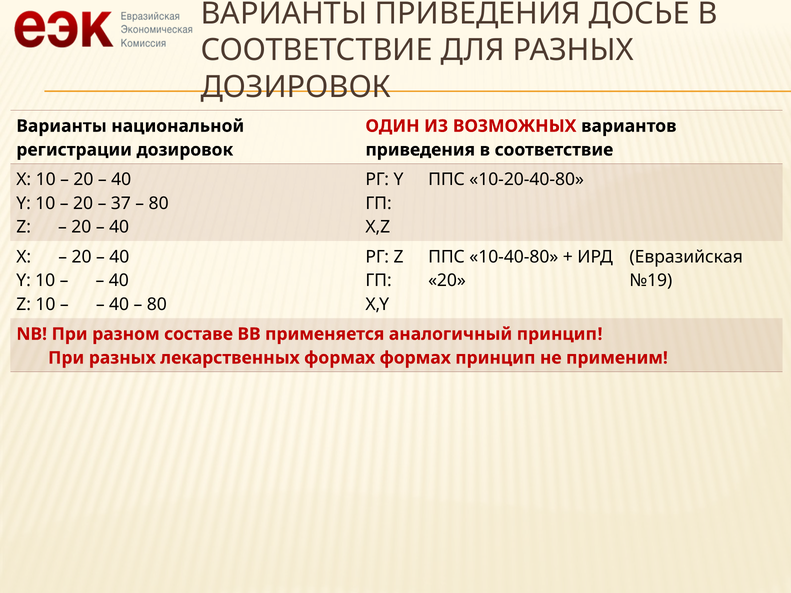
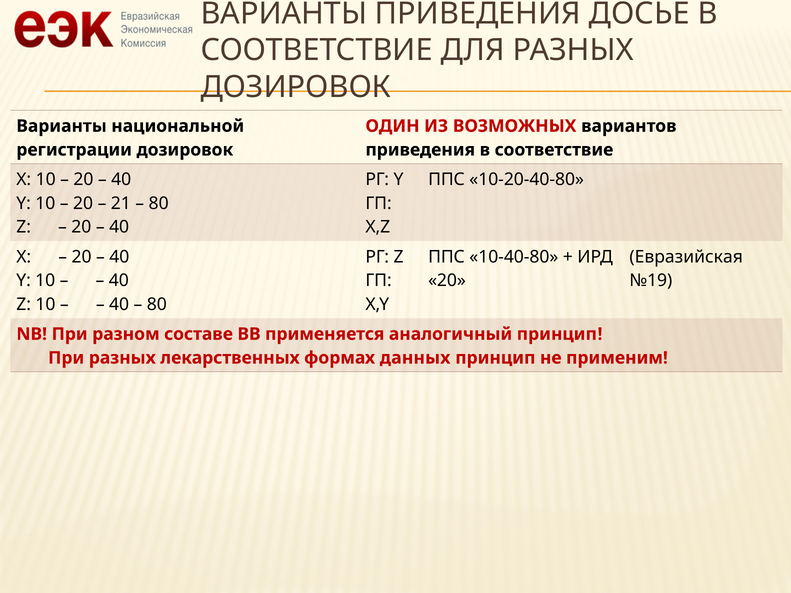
37: 37 -> 21 (121, 203)
формах формах: формах -> данных (415, 358)
